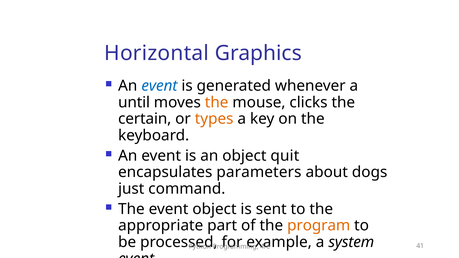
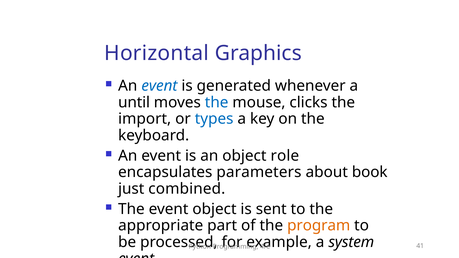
the colour: orange -> blue (217, 102)
certain: certain -> import (145, 119)
types colour: orange -> blue (214, 119)
quit: quit -> role (285, 156)
dogs: dogs -> book (370, 172)
command: command -> combined (187, 189)
